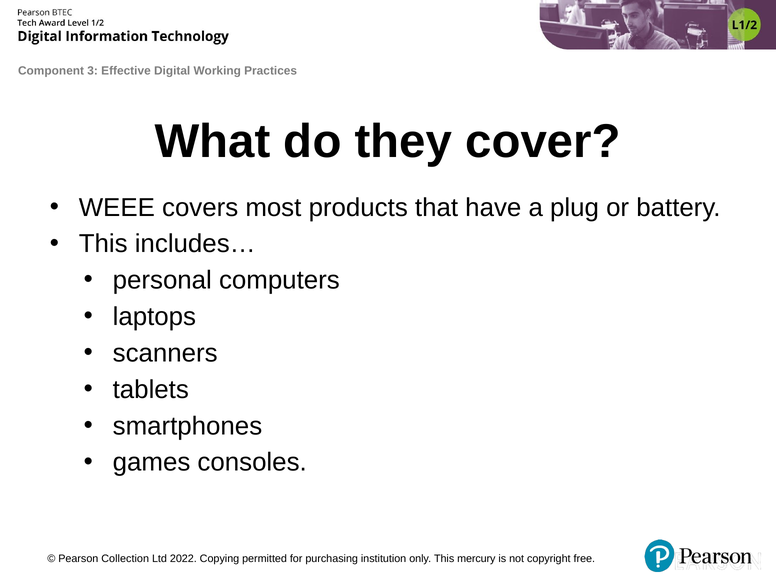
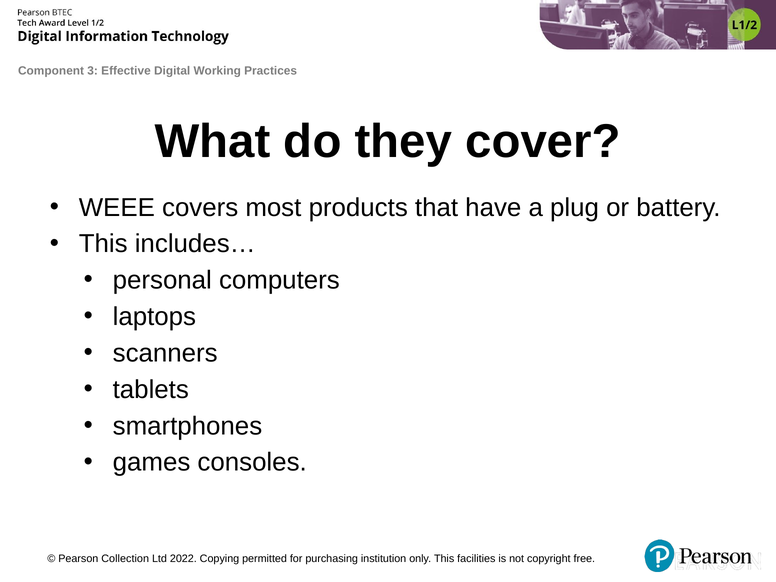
mercury: mercury -> facilities (476, 559)
